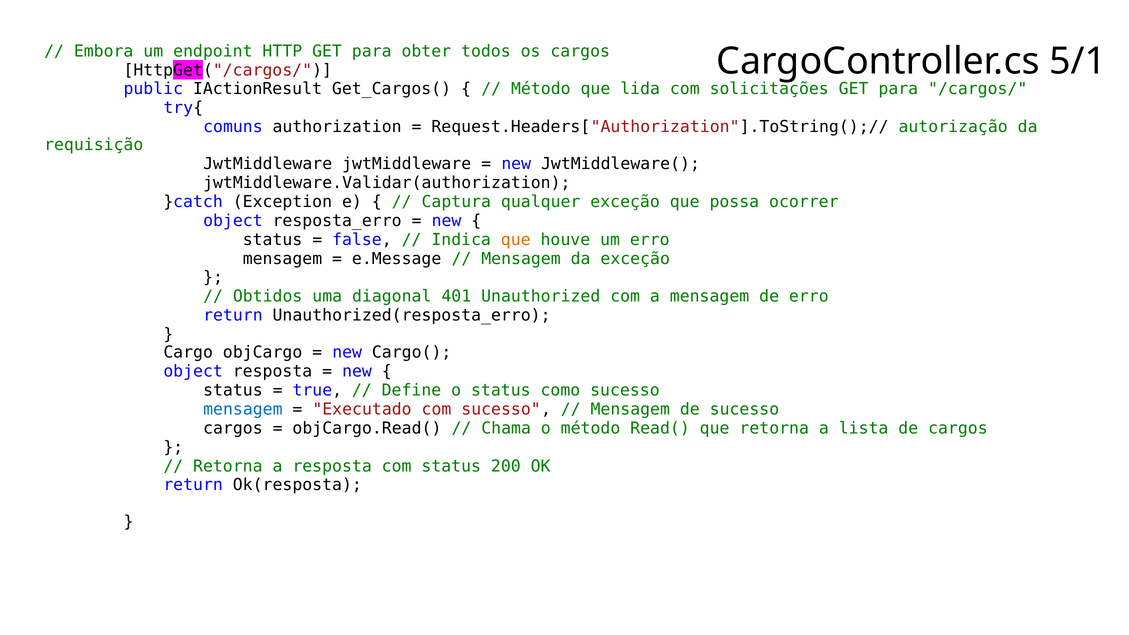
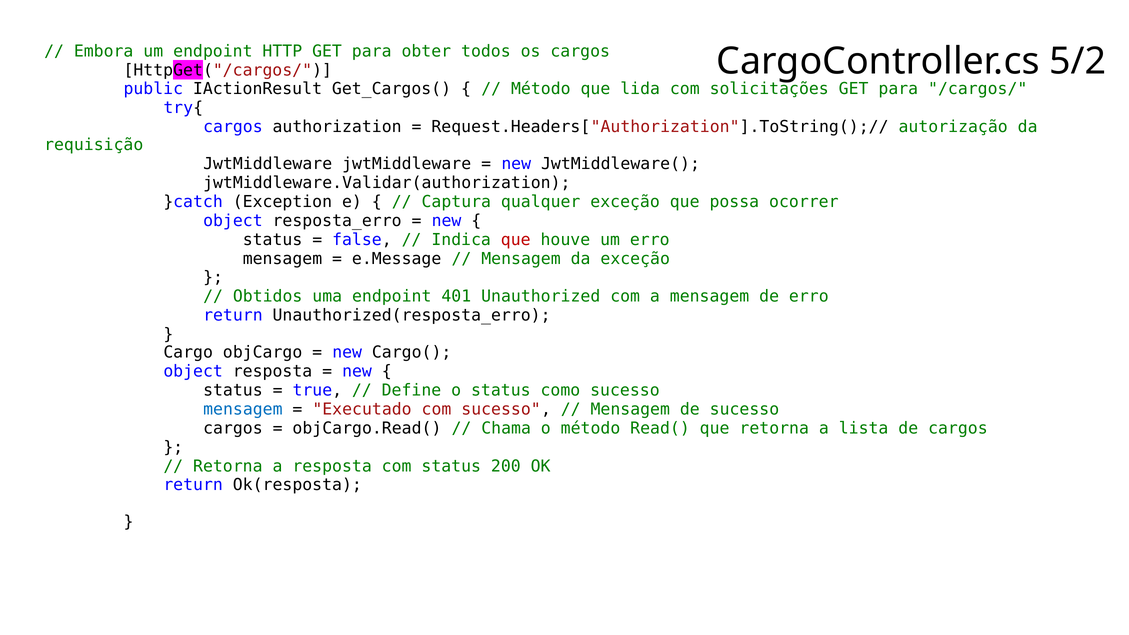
5/1: 5/1 -> 5/2 (1078, 61)
comuns: comuns -> cargos (233, 127)
que colour: orange -> red (516, 240)
uma diagonal: diagonal -> endpoint (392, 297)
